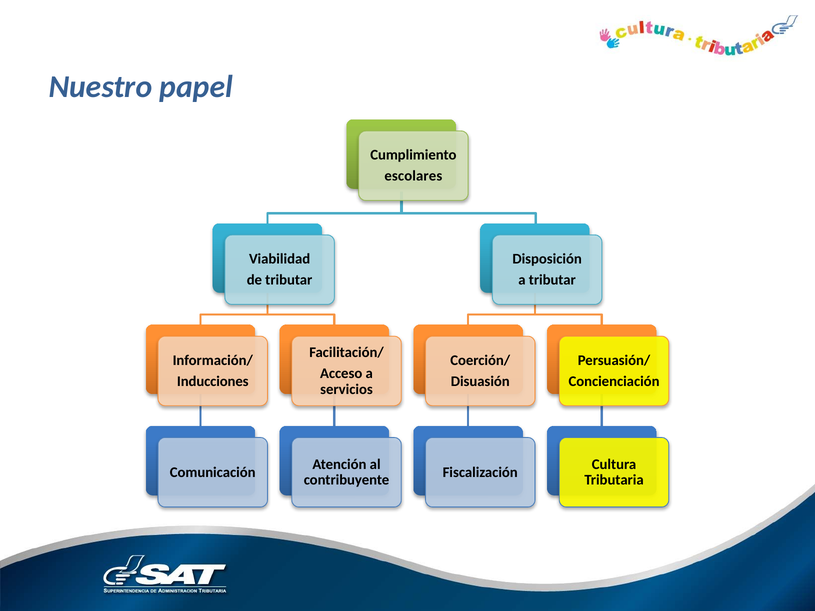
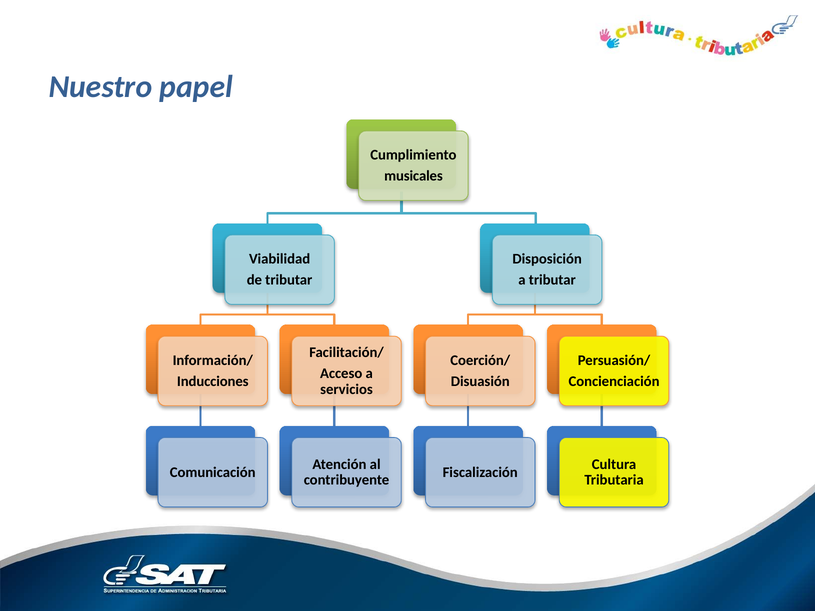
escolares: escolares -> musicales (413, 176)
